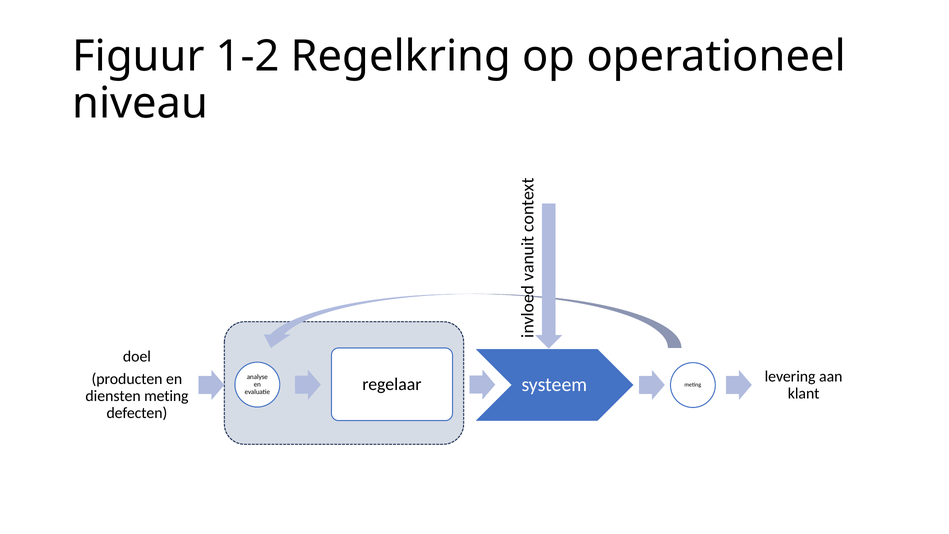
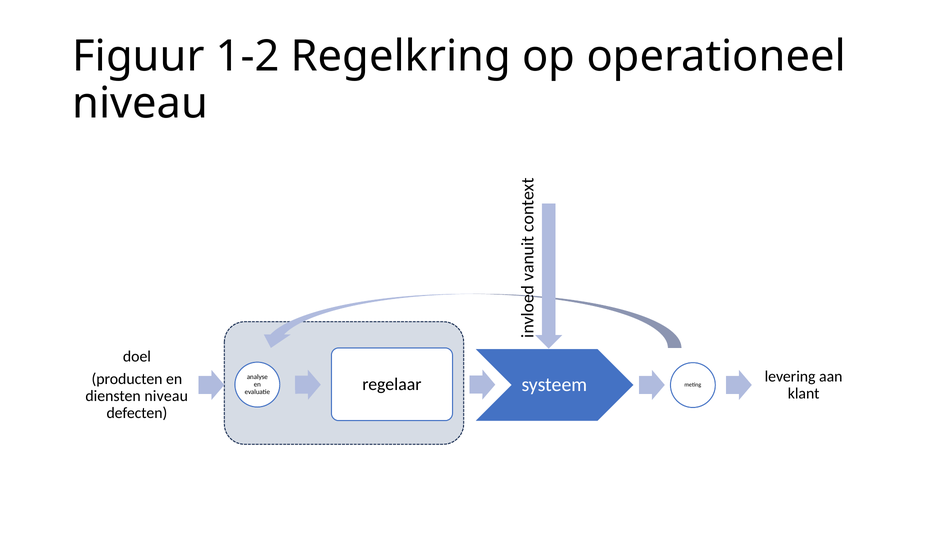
diensten meting: meting -> niveau (166, 396)
